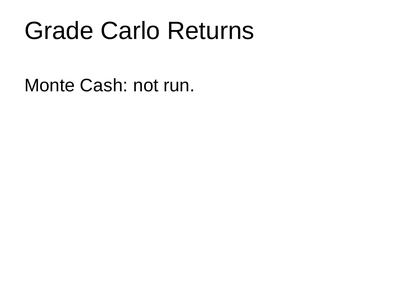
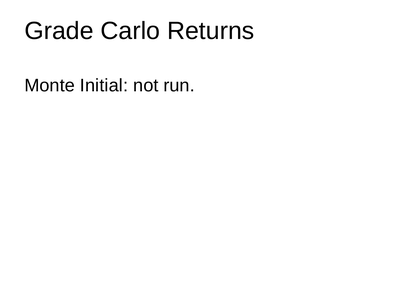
Cash: Cash -> Initial (104, 86)
